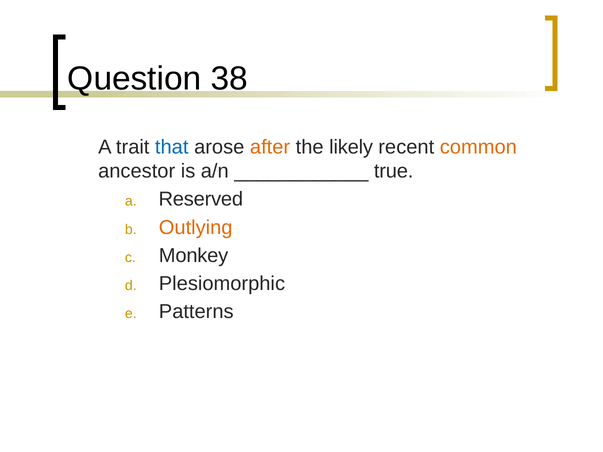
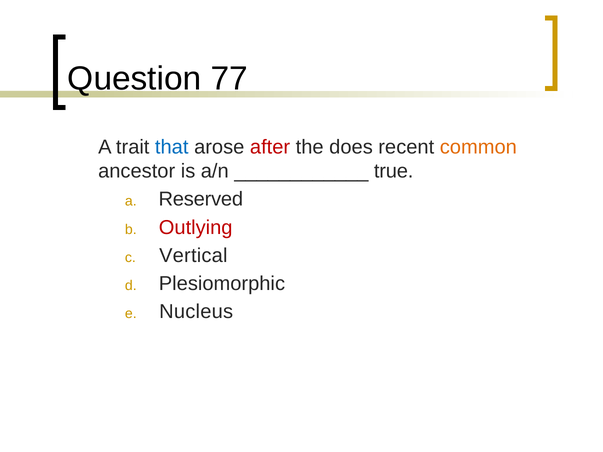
38: 38 -> 77 (229, 79)
after colour: orange -> red (270, 147)
likely: likely -> does (351, 147)
Outlying colour: orange -> red (196, 228)
Monkey: Monkey -> Vertical (193, 256)
Patterns: Patterns -> Nucleus (196, 312)
